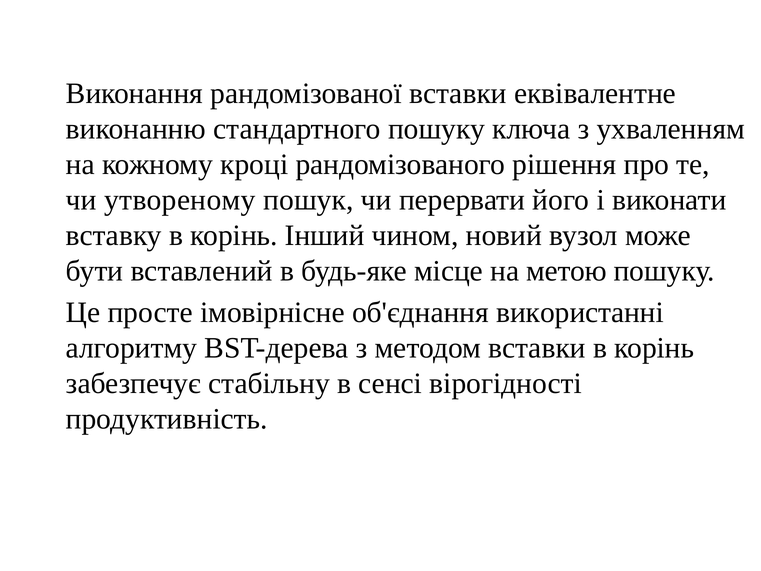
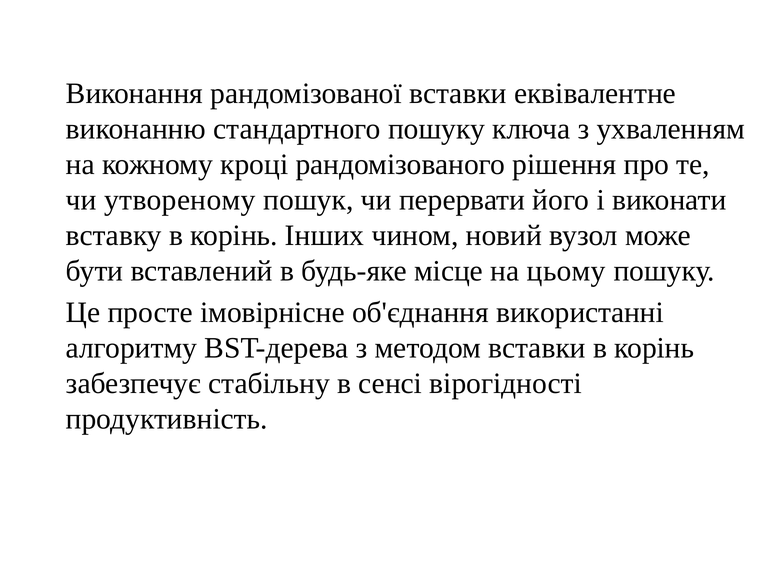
Інший: Інший -> Інших (325, 235)
метою: метою -> цьому (566, 271)
